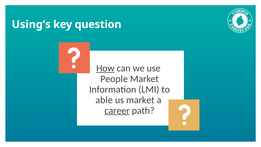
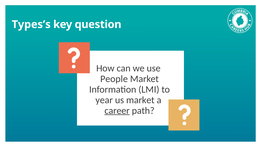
Using’s: Using’s -> Types’s (31, 24)
How underline: present -> none (105, 68)
able: able -> year (104, 100)
